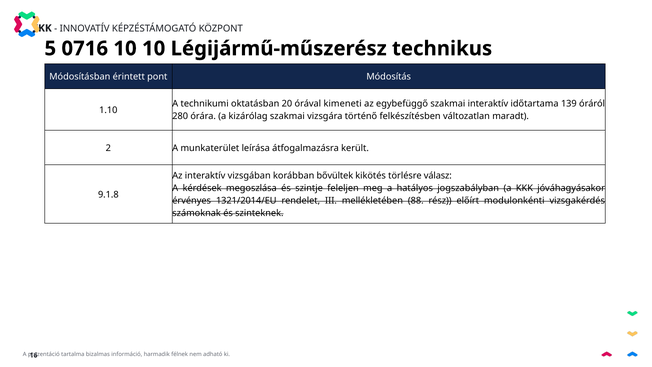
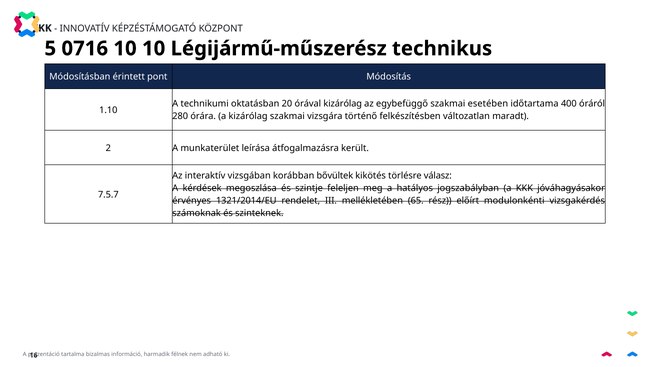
órával kimeneti: kimeneti -> kizárólag (343, 104)
szakmai interaktív: interaktív -> esetében (488, 104)
139: 139 -> 400 (569, 104)
9.1.8: 9.1.8 -> 7.5.7 (108, 194)
88: 88 -> 65 (416, 201)
